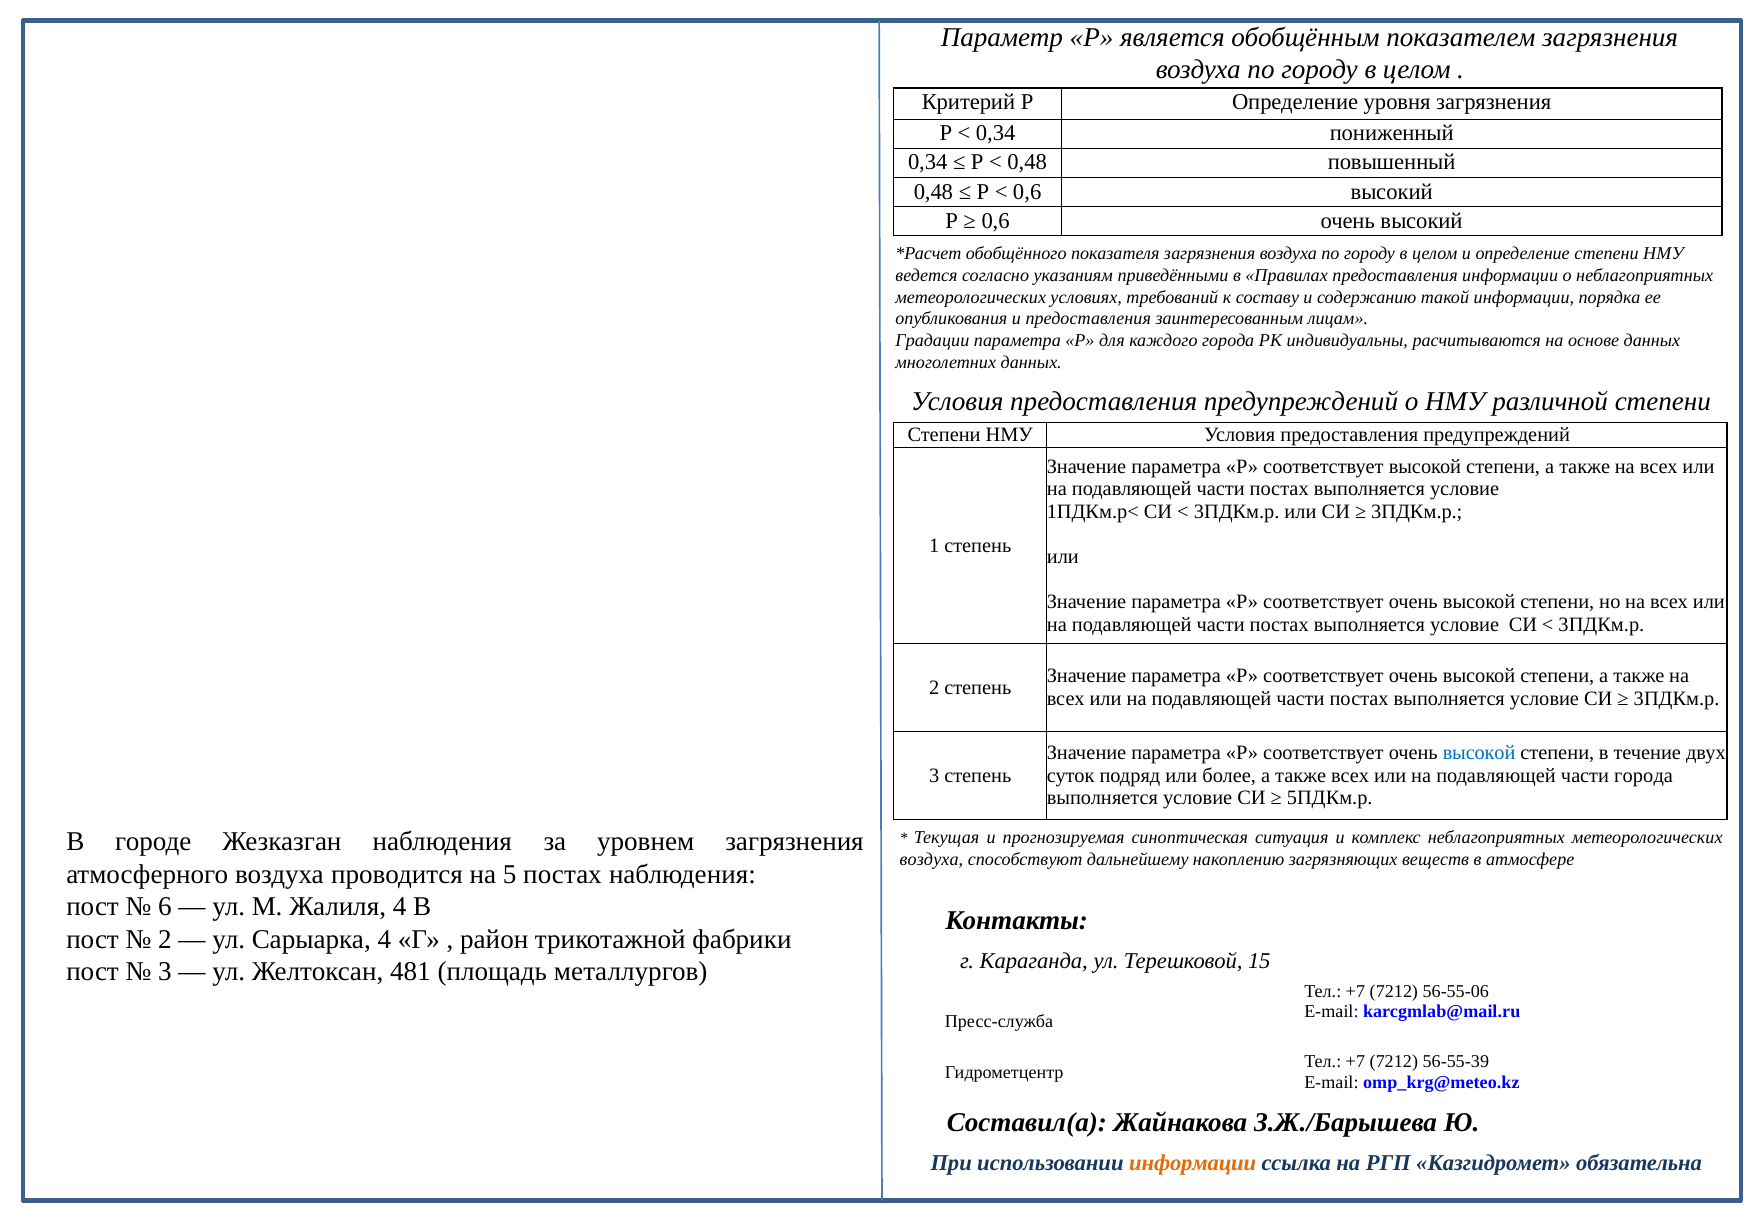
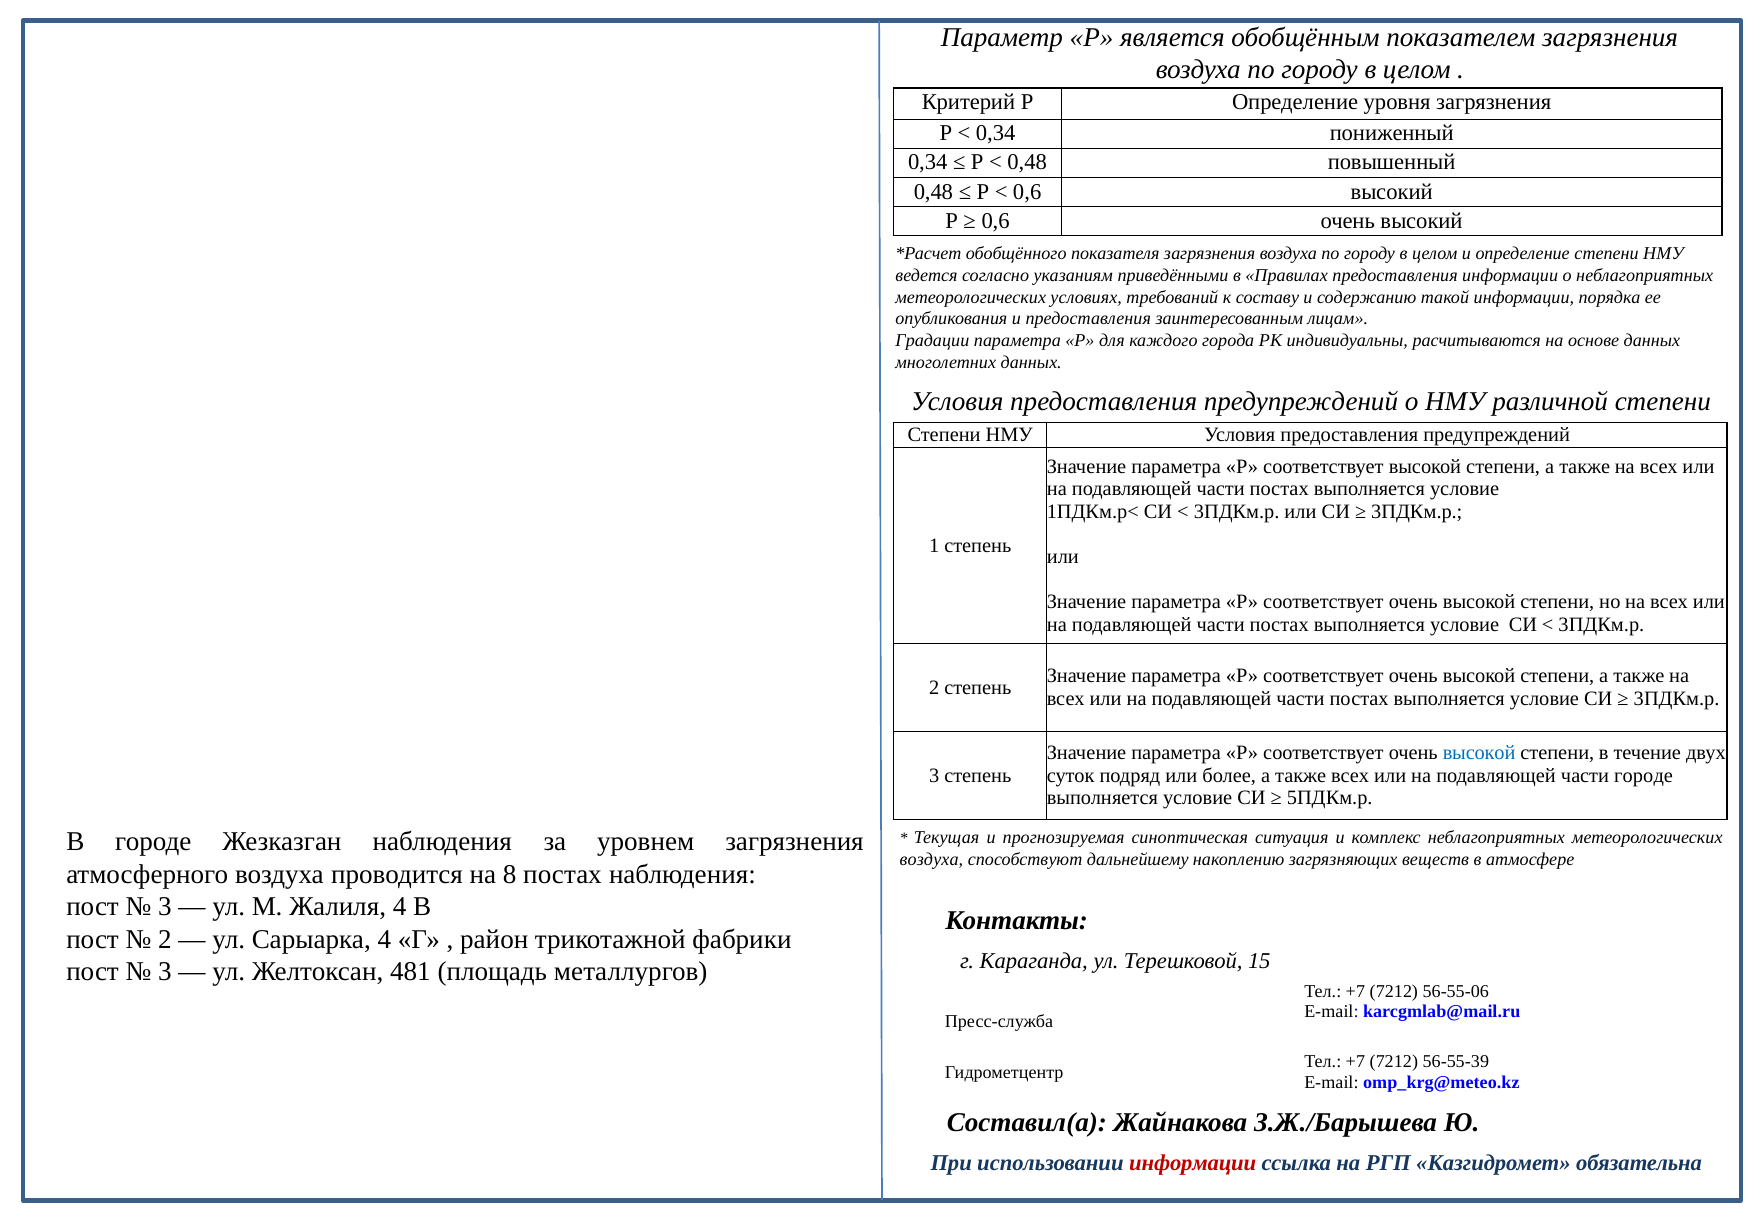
части города: города -> городе (1644, 776)
5: 5 -> 8 (510, 874)
6: 6 -> 3 (165, 907)
информации colour: orange -> red (1193, 1163)
